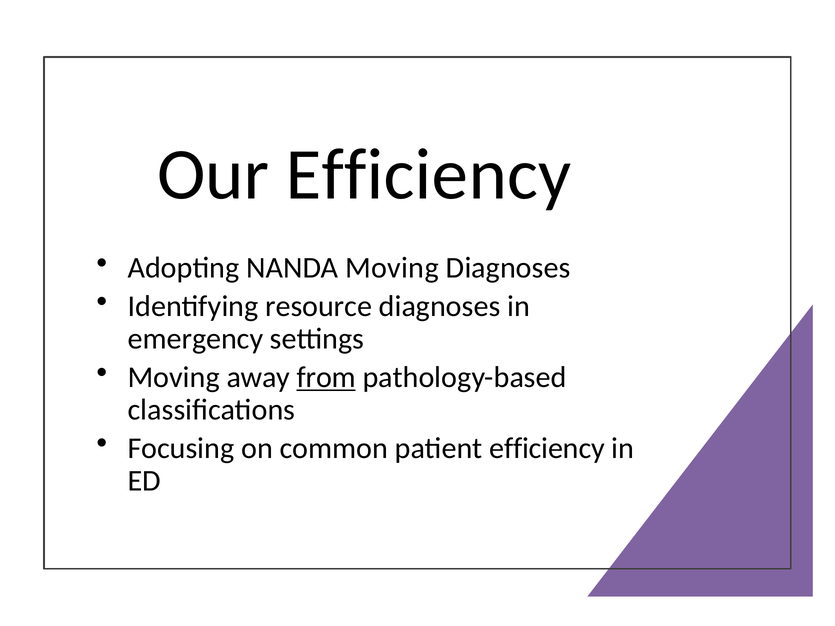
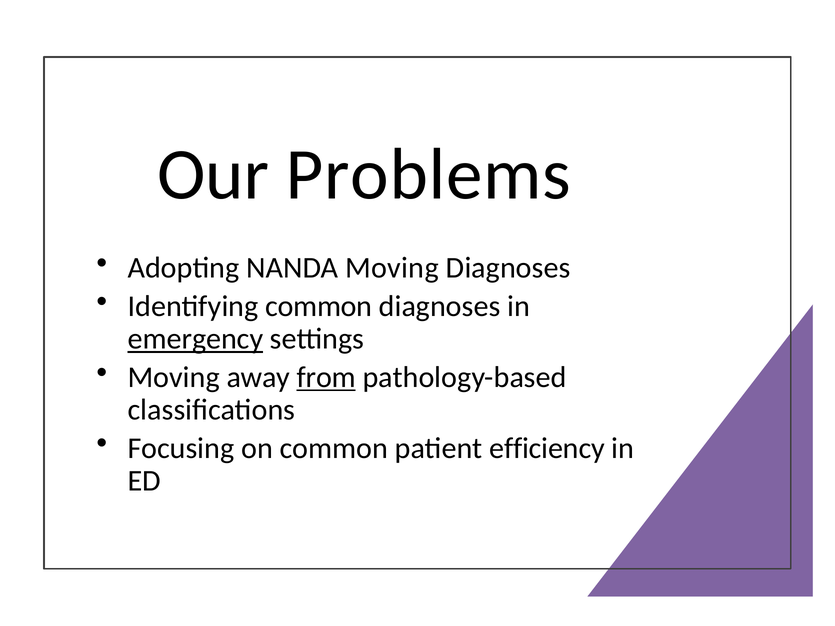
Our Efficiency: Efficiency -> Problems (428, 175)
Identifying resource: resource -> common (319, 306)
emergency underline: none -> present (195, 339)
